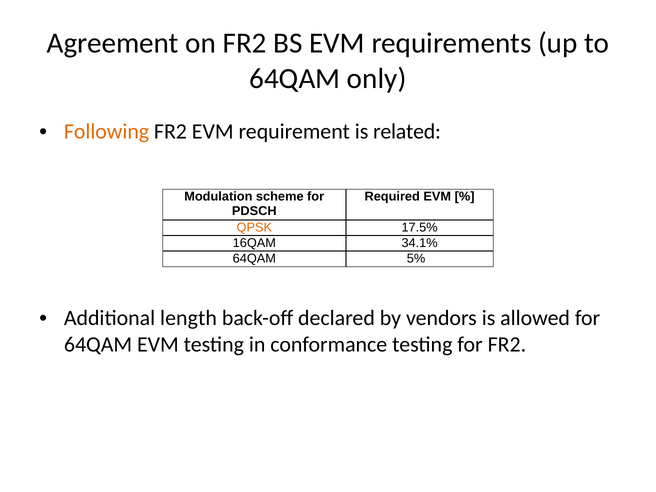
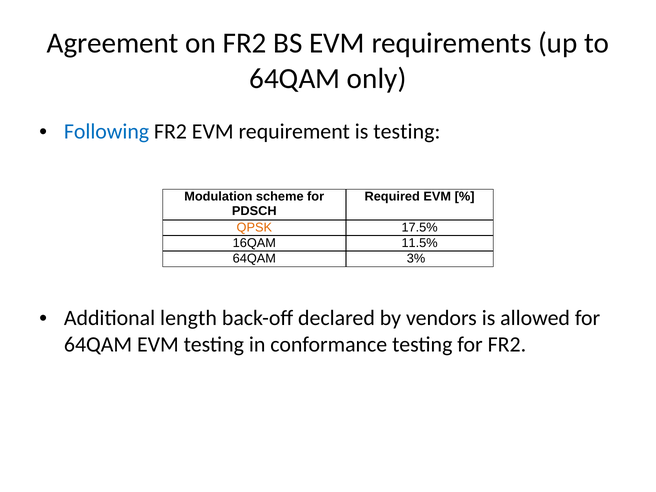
Following colour: orange -> blue (107, 132)
is related: related -> testing (407, 132)
34.1%: 34.1% -> 11.5% (420, 243)
5%: 5% -> 3% (416, 258)
